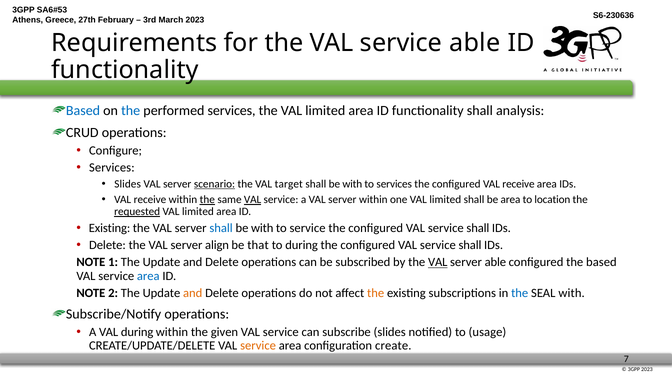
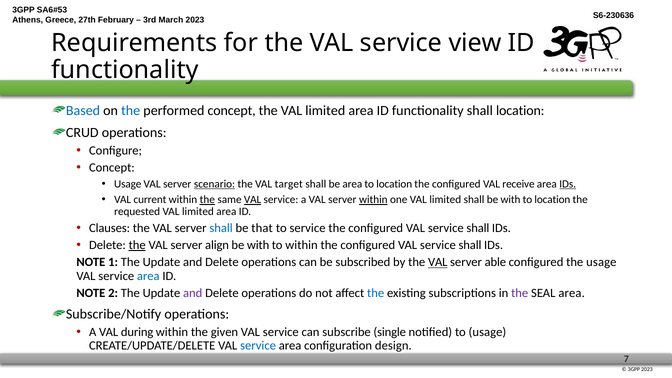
service able: able -> view (475, 43)
performed services: services -> concept (232, 111)
shall analysis: analysis -> location (520, 111)
Services: Services -> Concept (112, 168)
Slides: Slides -> Usage (128, 184)
with: with -> area (352, 184)
services: services -> location (394, 184)
IDs underline: none -> present (568, 184)
receive: receive -> current (150, 200)
within underline: none -> present (373, 200)
shall be area: area -> with (510, 200)
requested underline: present -> none (137, 212)
Existing: Existing -> Clauses (110, 228)
with: with -> that (262, 228)
the underline: none -> present (137, 245)
that: that -> with (258, 245)
to during: during -> within (302, 245)
the based: based -> usage (601, 262)
and colour: orange -> purple (193, 293)
the colour: orange -> blue (376, 293)
the colour: blue -> purple (520, 293)
SEAL with: with -> area (572, 293)
subscribe slides: slides -> single (390, 332)
service colour: orange -> blue (258, 346)
create: create -> design (393, 346)
